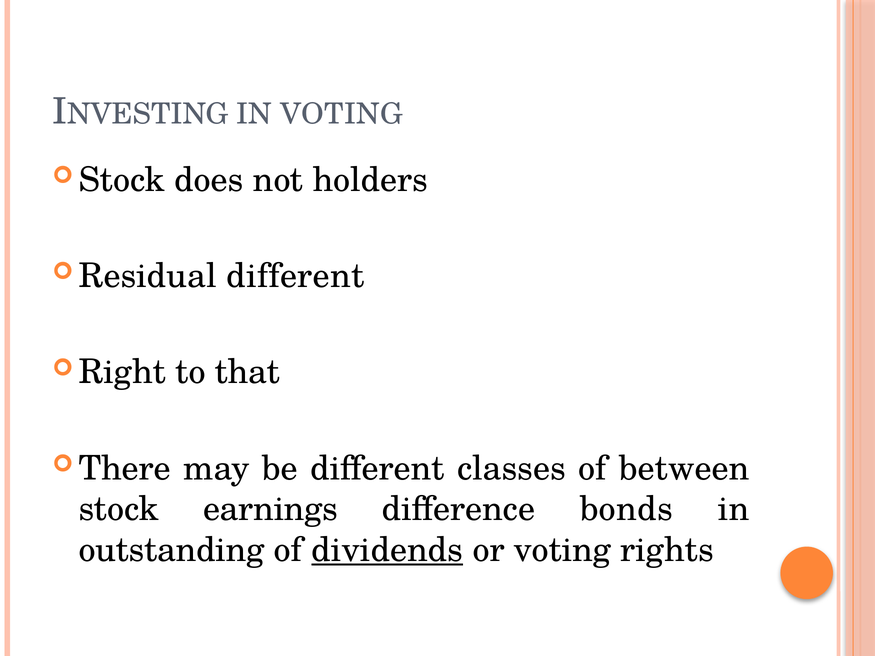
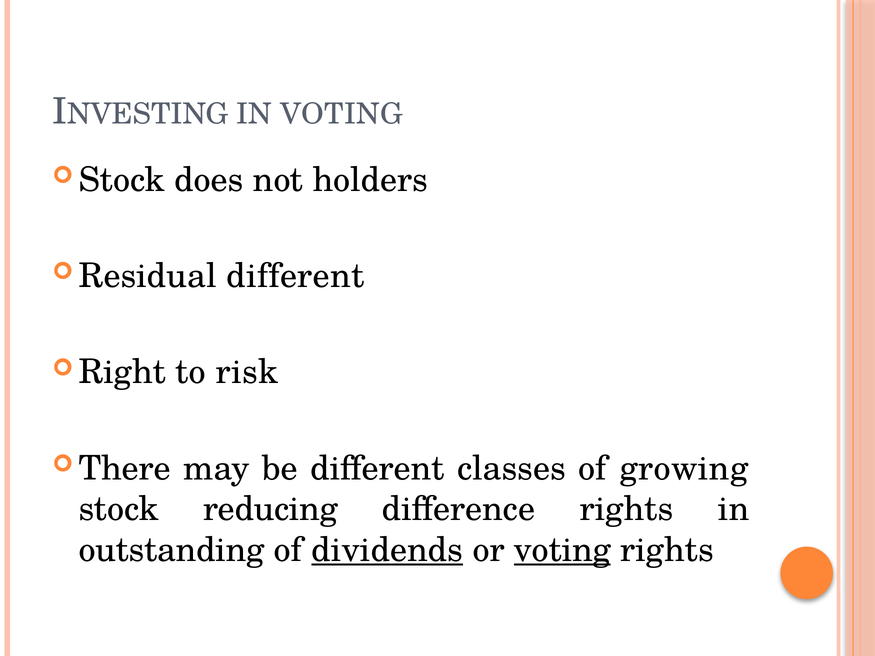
that: that -> risk (247, 372)
between: between -> growing (684, 469)
earnings: earnings -> reducing (271, 509)
difference bonds: bonds -> rights (627, 509)
voting underline: none -> present (562, 550)
